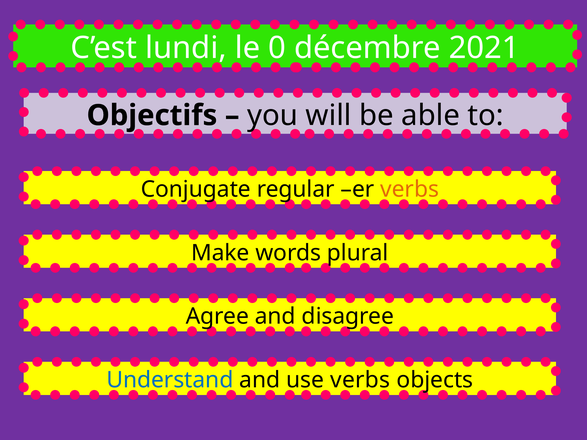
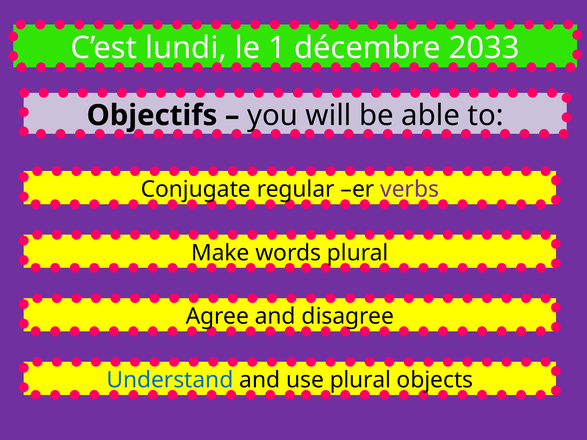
0: 0 -> 1 (277, 48)
2021: 2021 -> 2033 (484, 48)
verbs colour: orange -> purple (410, 189)
use verbs: verbs -> plural (360, 380)
